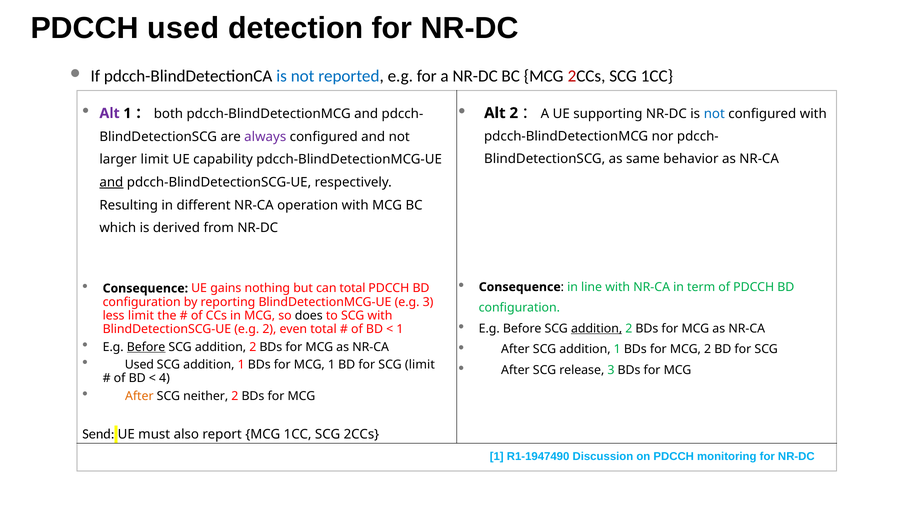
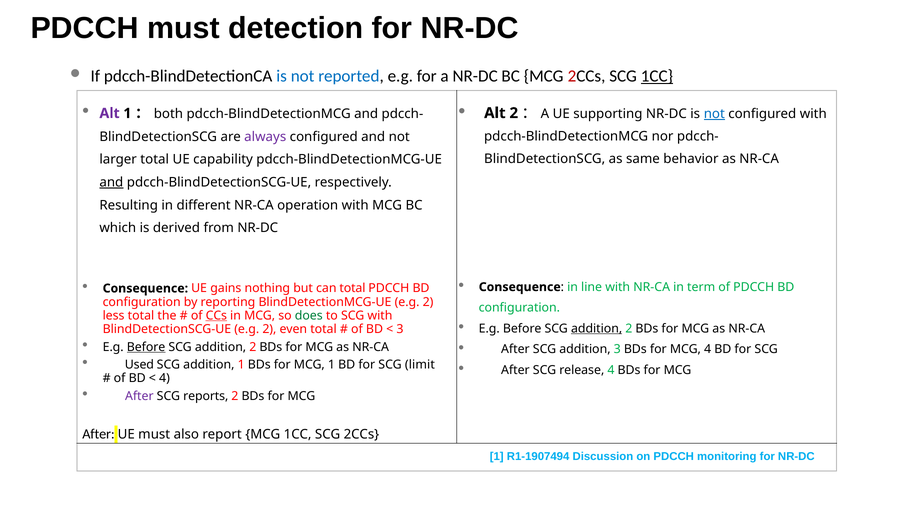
PDCCH used: used -> must (183, 28)
1CC underline: none -> present (657, 76)
not underline: none -> present (714, 114)
larger limit: limit -> total (155, 160)
BlindDetectionMCG-UE e.g 3: 3 -> 2 (428, 302)
less limit: limit -> total (141, 316)
CCs underline: none -> present (216, 316)
does colour: black -> green (309, 316)
1: 1 -> 3 (400, 329)
After SCG addition 1: 1 -> 3 (617, 349)
MCG 2: 2 -> 4 (708, 349)
release 3: 3 -> 4 (611, 370)
After colour: orange -> purple (139, 396)
neither: neither -> reports (206, 396)
Send: Send -> After (99, 434)
R1-1947490: R1-1947490 -> R1-1907494 (538, 457)
